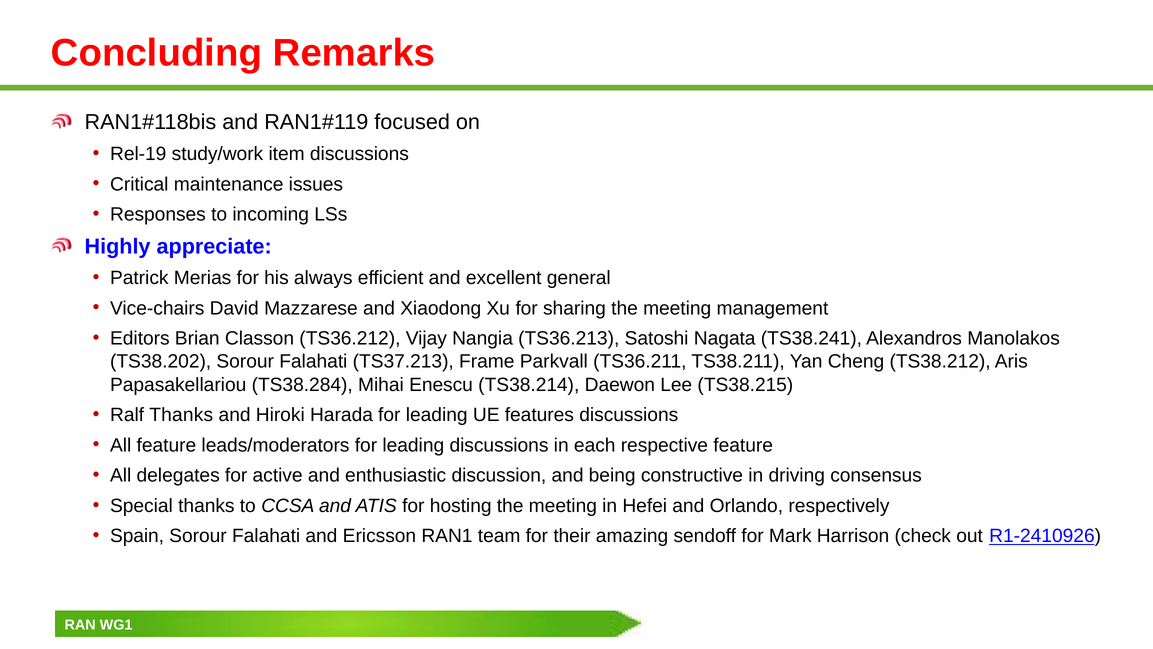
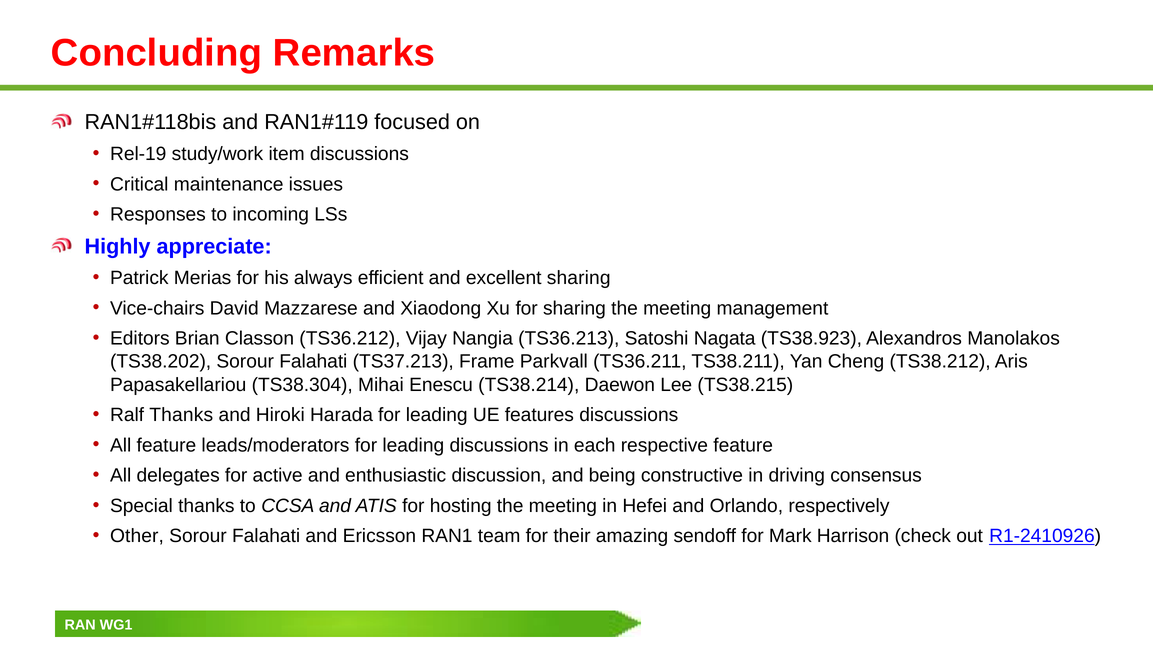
excellent general: general -> sharing (579, 278)
TS38.241: TS38.241 -> TS38.923 (811, 338)
TS38.284: TS38.284 -> TS38.304 (302, 384)
Spain: Spain -> Other (137, 536)
